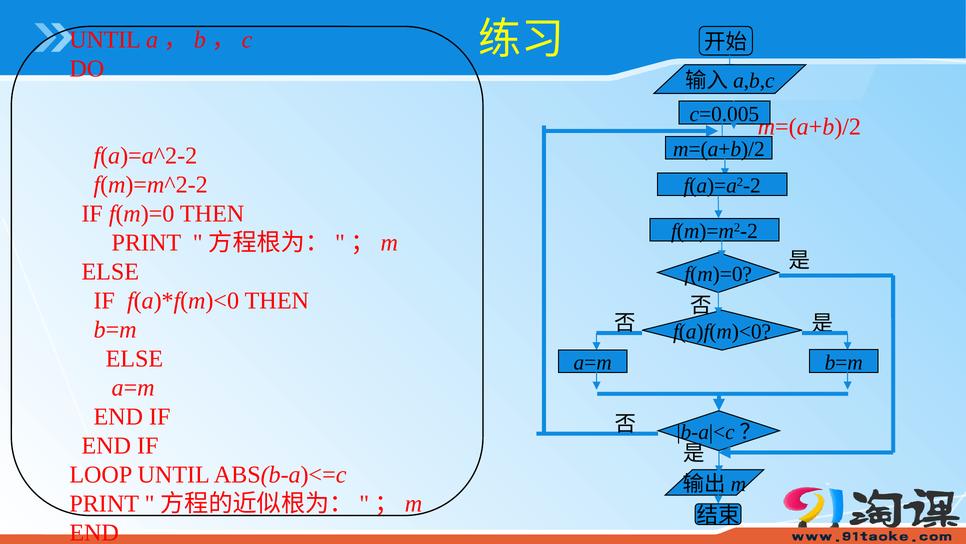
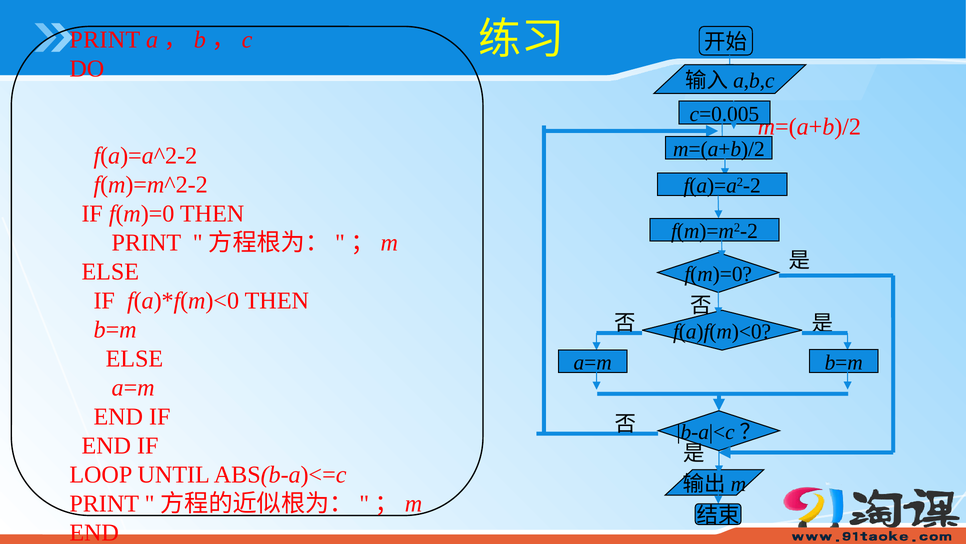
UNTIL: UNTIL -> PRINT (105, 40)
